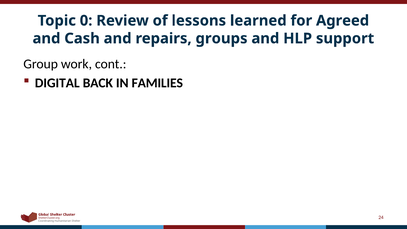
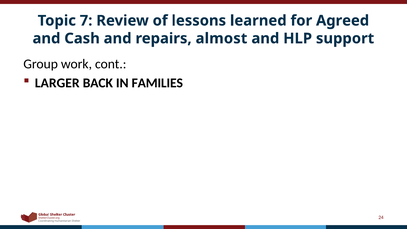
0: 0 -> 7 (86, 21)
groups: groups -> almost (221, 38)
DIGITAL: DIGITAL -> LARGER (57, 83)
